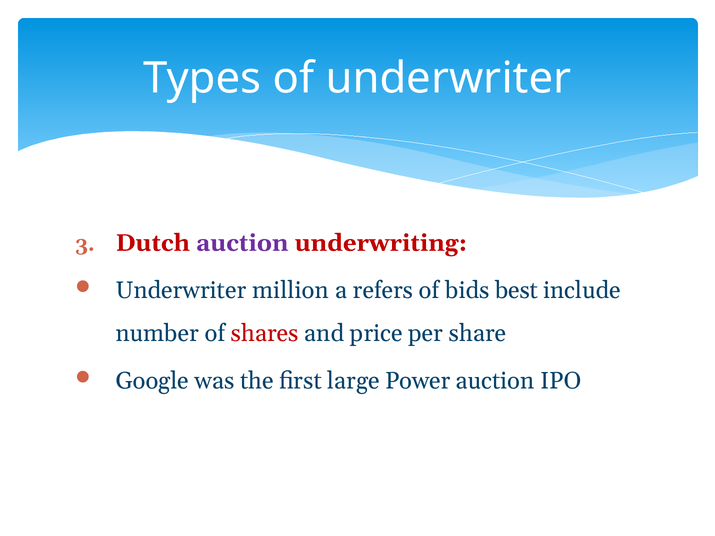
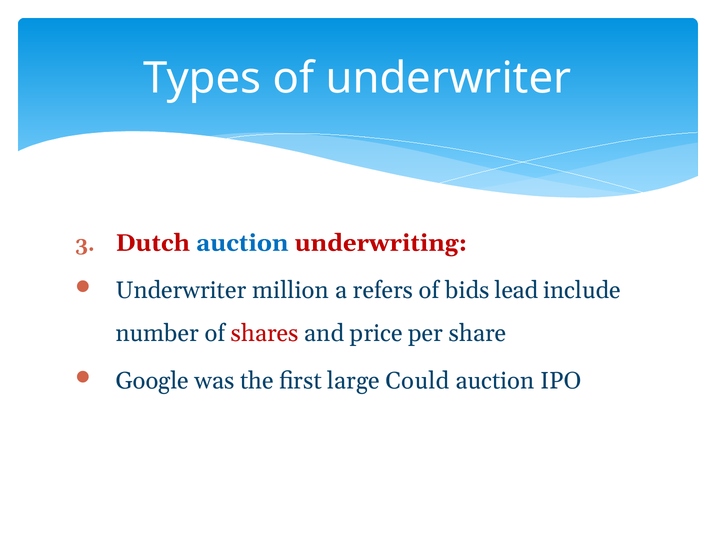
auction colour: purple -> blue (242, 243)
best: best -> lead (517, 291)
Power: Power -> Could (418, 381)
